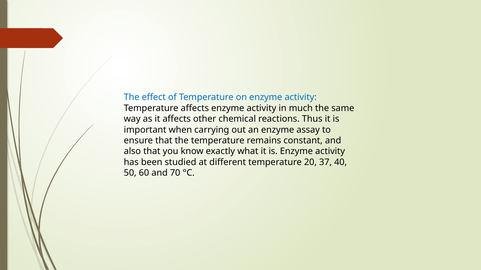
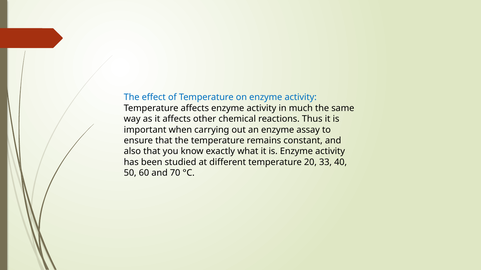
37: 37 -> 33 (325, 162)
